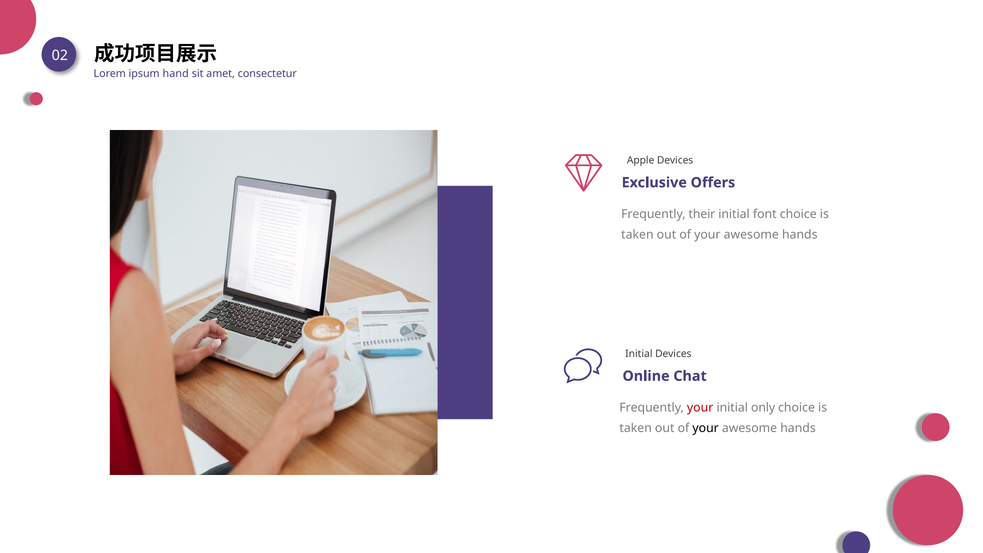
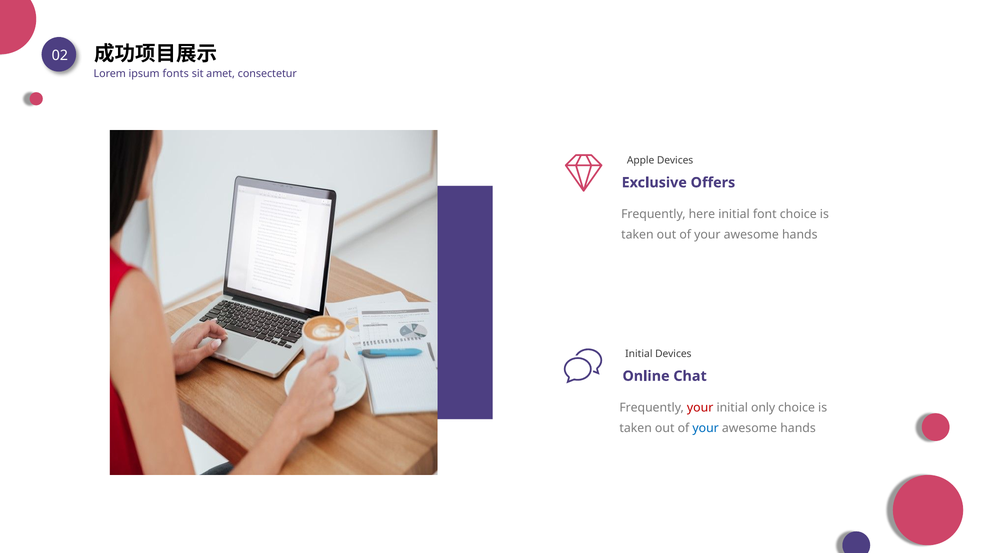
hand: hand -> fonts (176, 74)
their: their -> here (702, 214)
your colour: black -> blue (706, 428)
